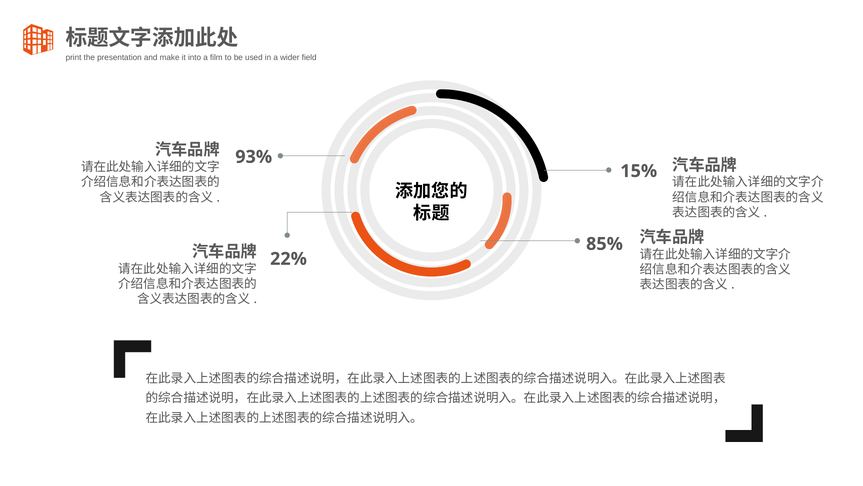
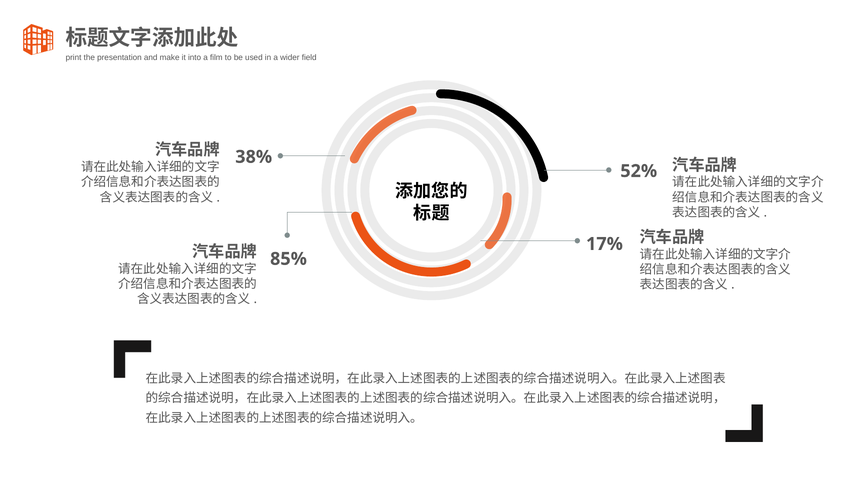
93%: 93% -> 38% (254, 157)
15%: 15% -> 52% (639, 171)
85%: 85% -> 17% (604, 244)
22%: 22% -> 85% (288, 259)
